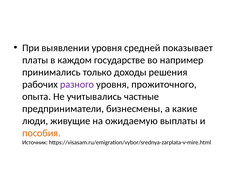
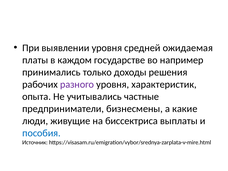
показывает: показывает -> ожидаемая (188, 48)
прожиточного: прожиточного -> характеристик (164, 84)
ожидаемую: ожидаемую -> биссектриса (132, 121)
пособия colour: orange -> blue (41, 133)
